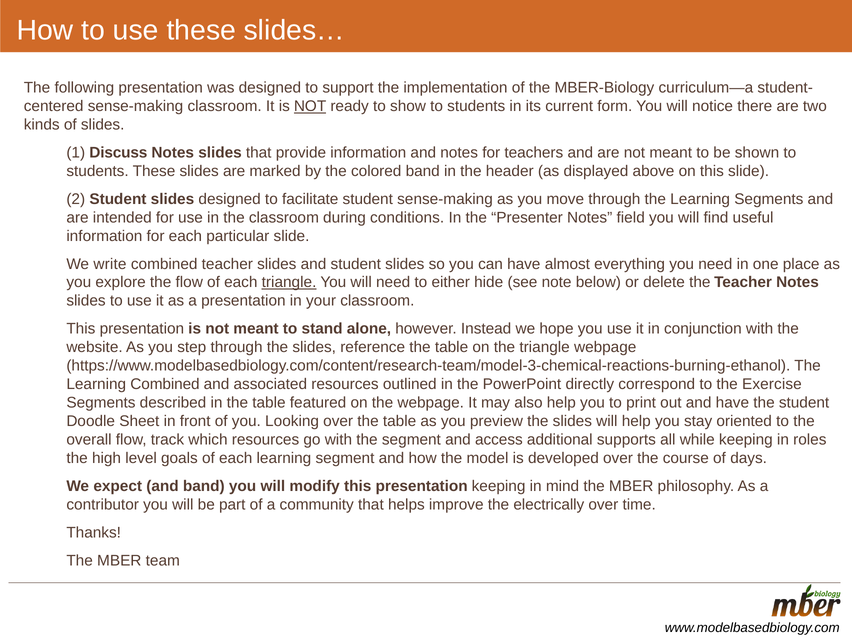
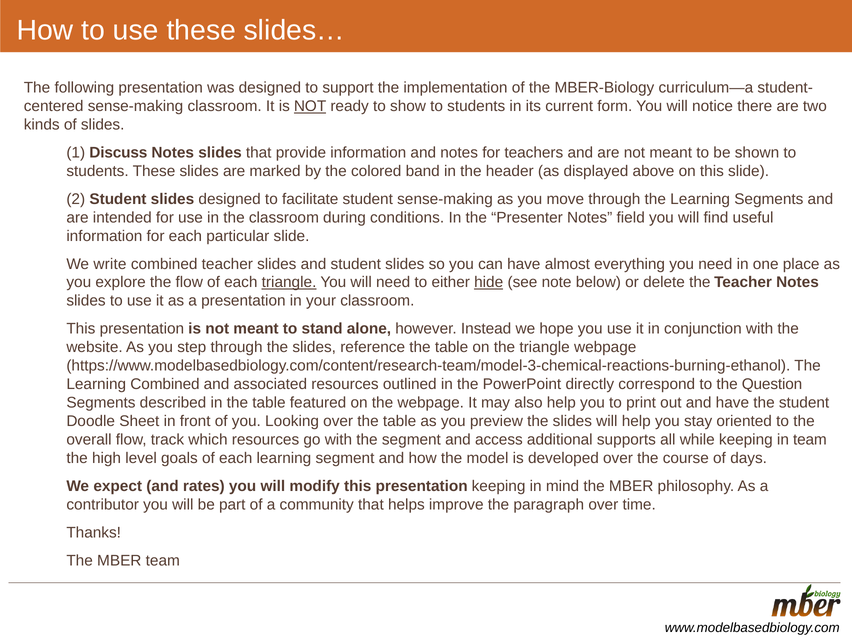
hide underline: none -> present (489, 282)
Exercise: Exercise -> Question (772, 384)
in roles: roles -> team (810, 440)
and band: band -> rates (204, 486)
electrically: electrically -> paragraph (549, 505)
